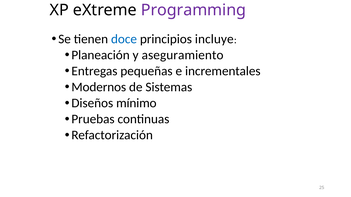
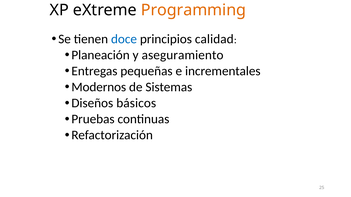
Programming colour: purple -> orange (194, 10)
incluye: incluye -> calidad (214, 39)
mínimo: mínimo -> básicos (136, 103)
